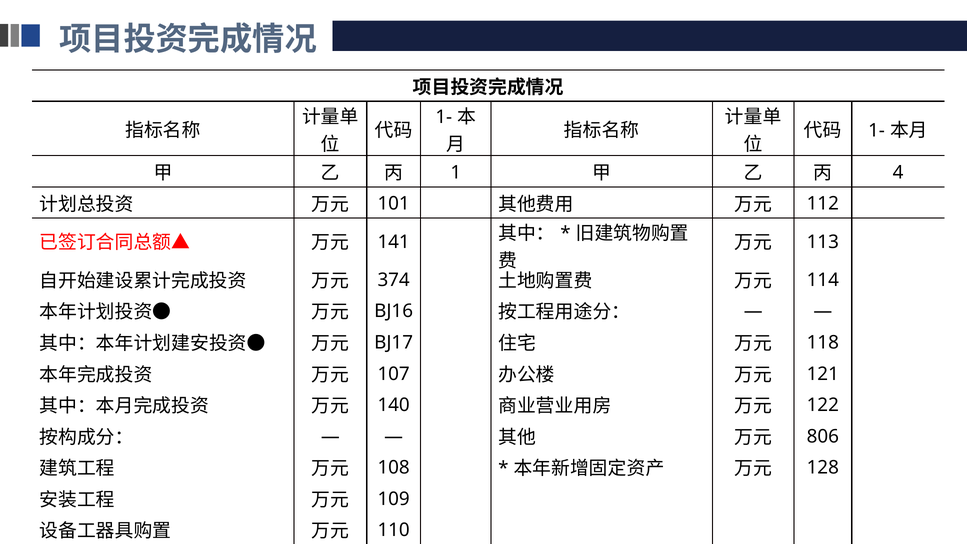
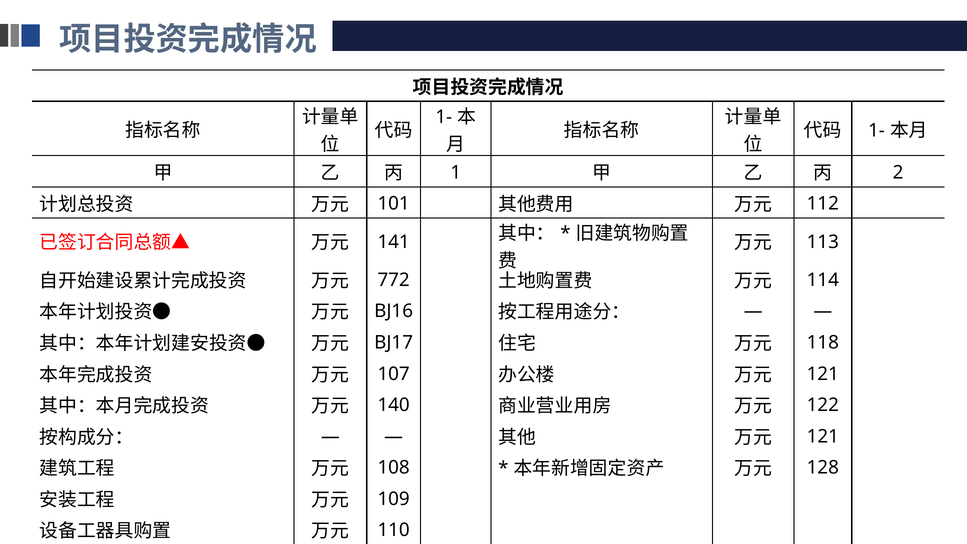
4: 4 -> 2 (898, 172)
374: 374 -> 772 (394, 280)
806: 806 -> 121 (823, 436)
